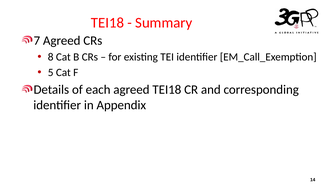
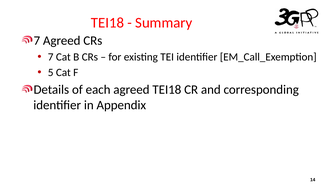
8: 8 -> 7 (51, 57)
